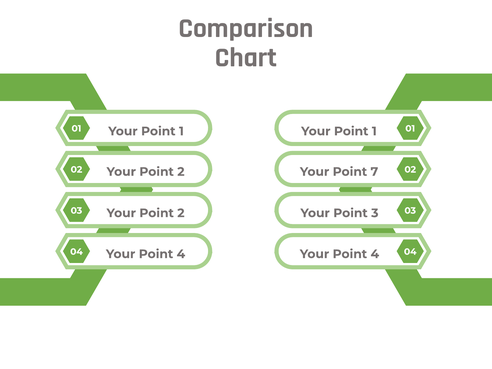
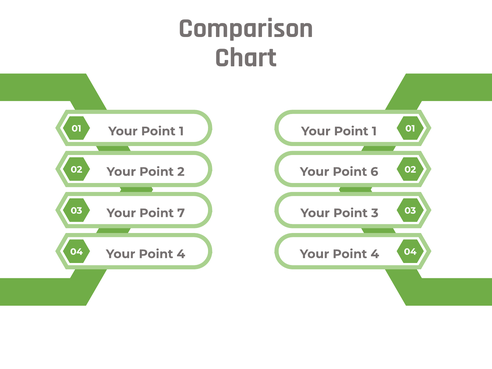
7: 7 -> 6 (374, 172)
2: 2 -> 7 (181, 213)
